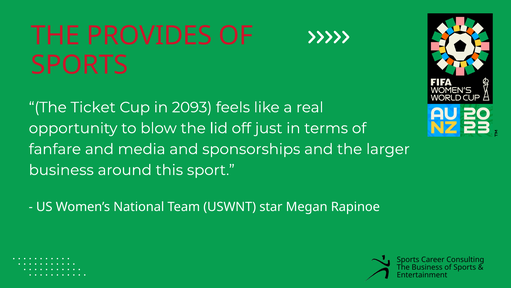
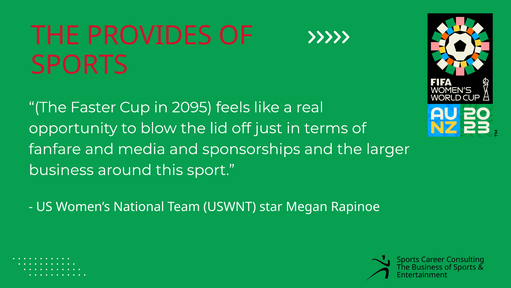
Ticket: Ticket -> Faster (93, 107)
2093: 2093 -> 2095 (192, 107)
